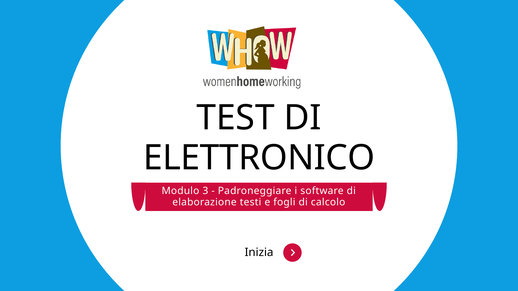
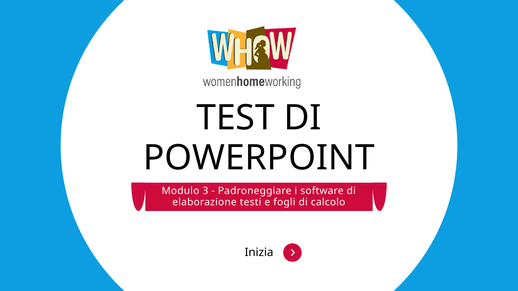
ELETTRONICO: ELETTRONICO -> POWERPOINT (259, 158)
